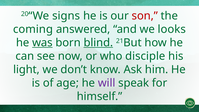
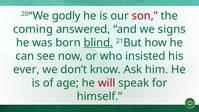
signs: signs -> godly (66, 16)
looks: looks -> signs (172, 29)
was underline: present -> none (42, 43)
disciple: disciple -> insisted (145, 56)
light: light -> ever (26, 69)
will colour: purple -> red (107, 83)
